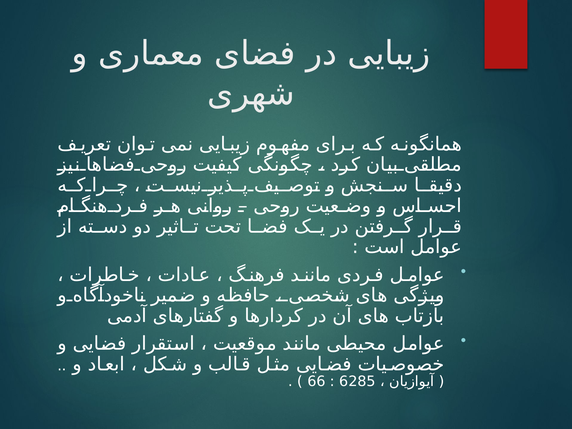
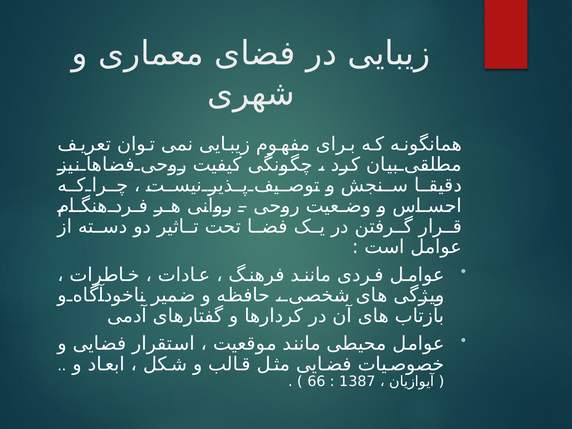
6285: 6285 -> 1387 (357, 382)
